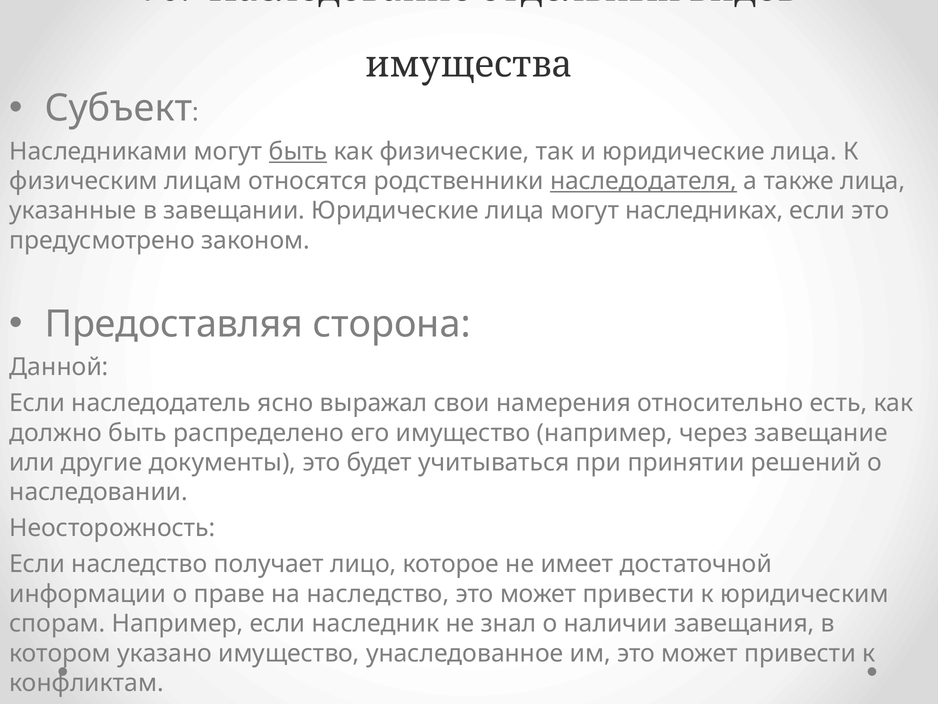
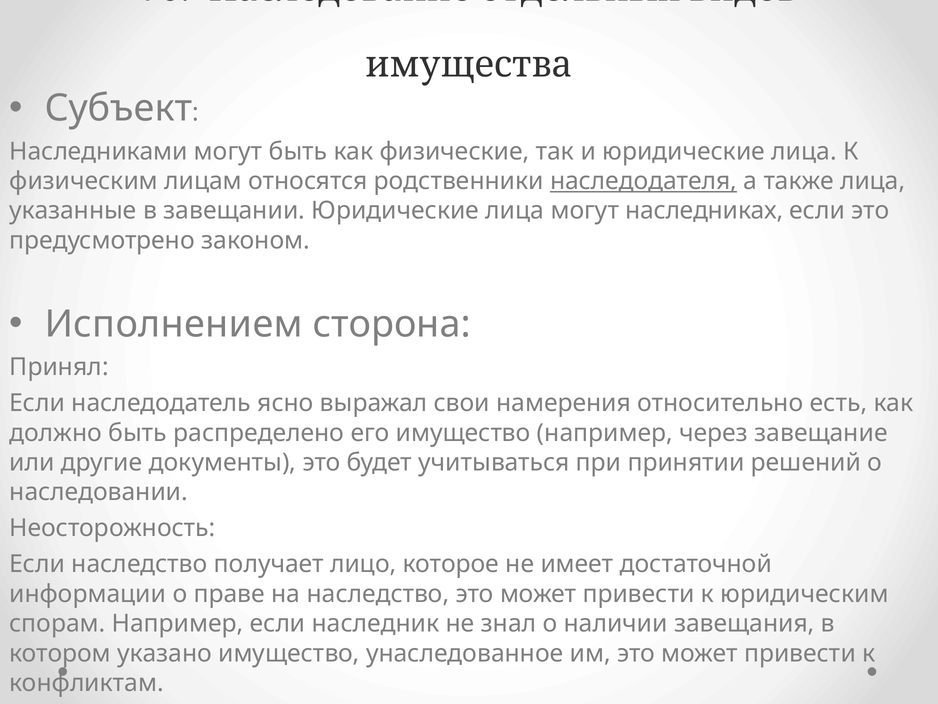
быть underline: present -> none (298, 151)
Предоставляя: Предоставляя -> Исполнением (174, 324)
Данной: Данной -> Принял (59, 367)
